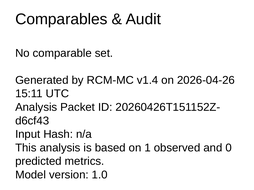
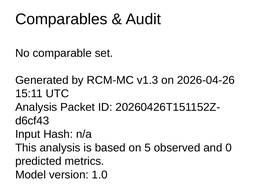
v1.4: v1.4 -> v1.3 (148, 80)
1: 1 -> 5 (148, 148)
